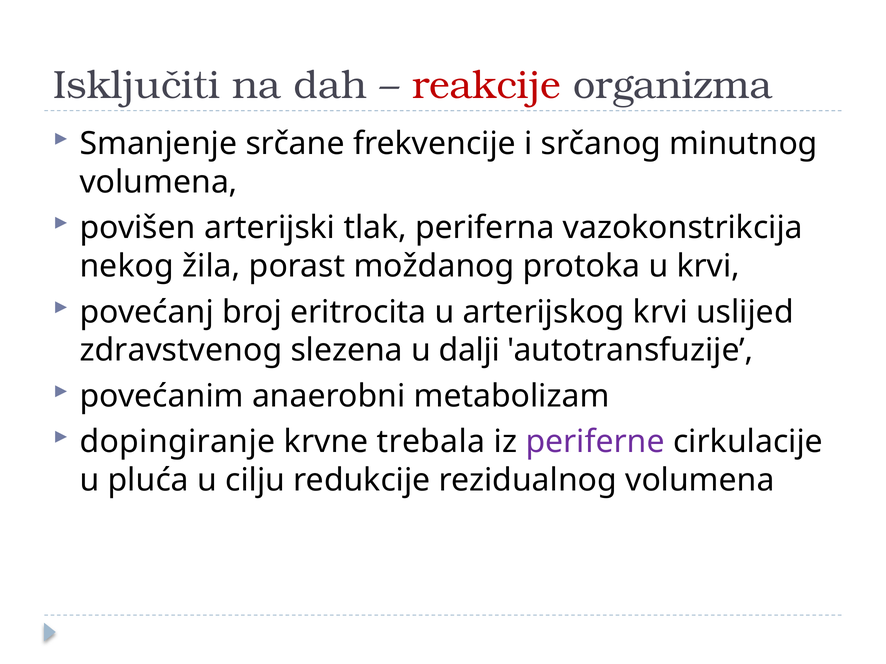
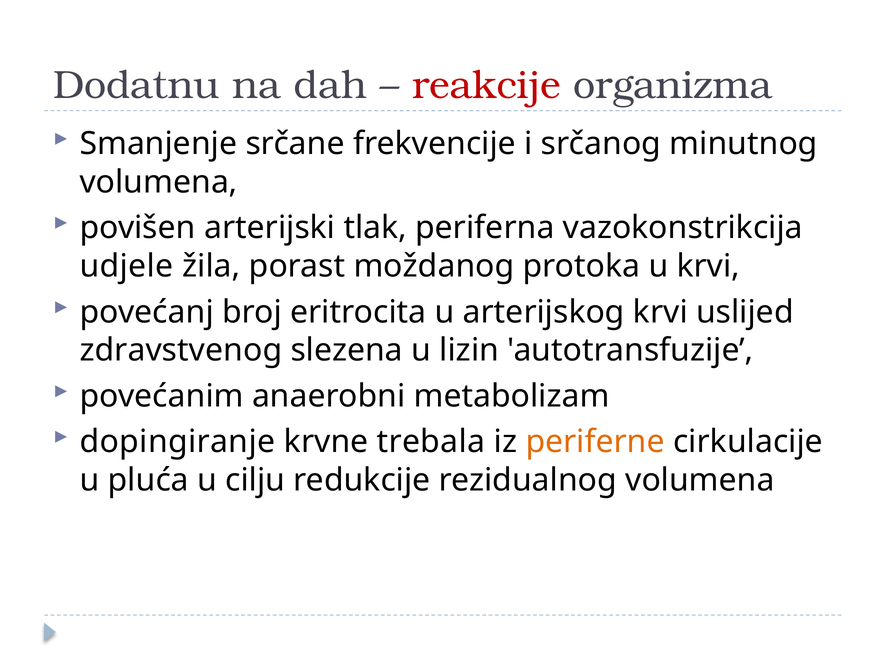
Isključiti: Isključiti -> Dodatnu (137, 85)
nekog: nekog -> udjele (127, 266)
dalji: dalji -> lizin (469, 351)
periferne colour: purple -> orange (595, 442)
